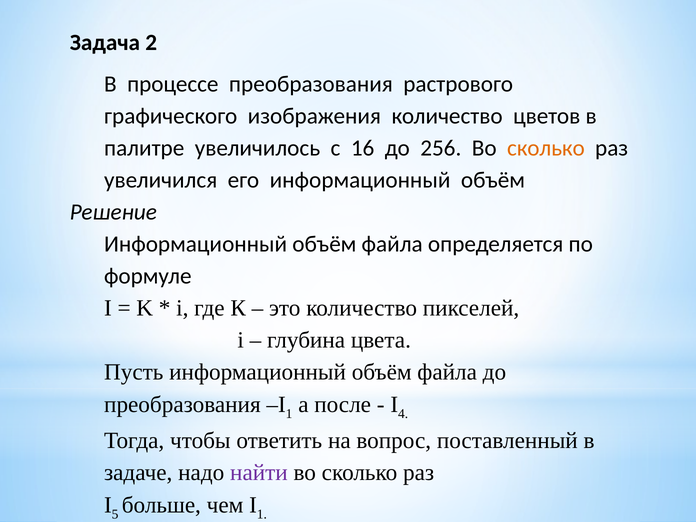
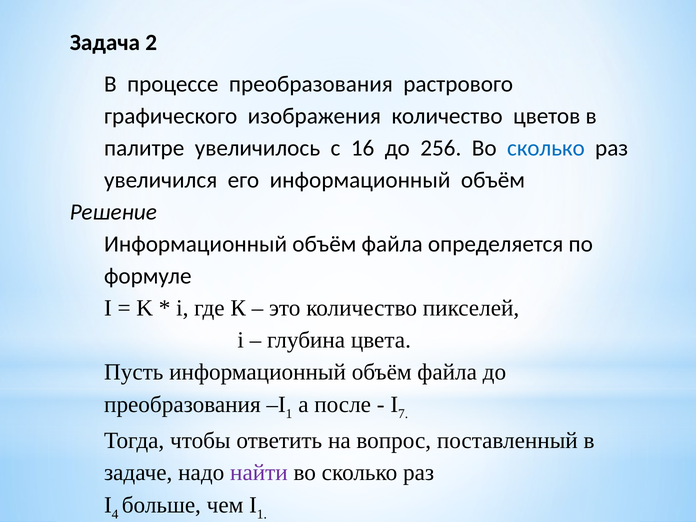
сколько colour: orange -> blue (546, 148)
4: 4 -> 7 (403, 414)
5: 5 -> 4 (115, 514)
